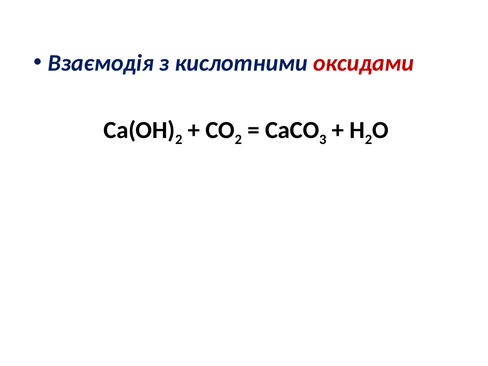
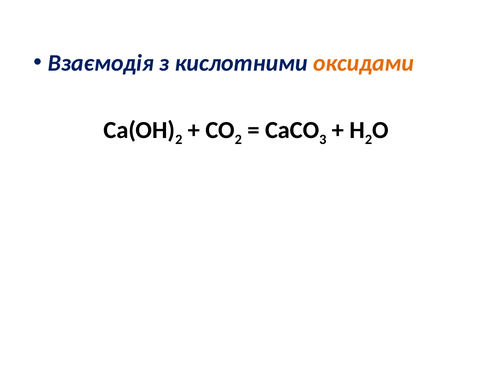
оксидами colour: red -> orange (363, 63)
